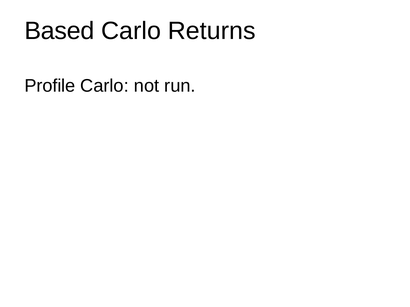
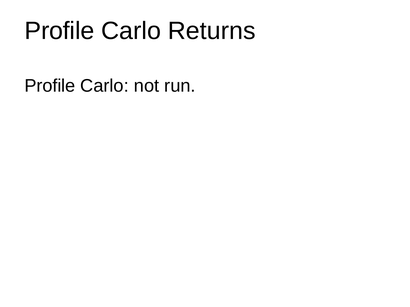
Based: Based -> Profile (59, 31)
